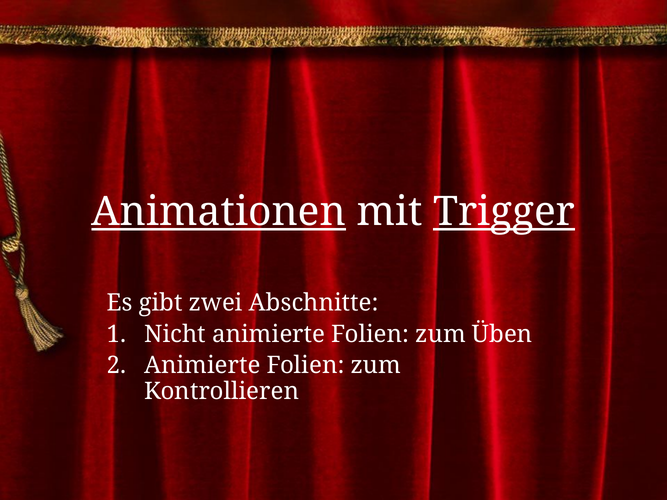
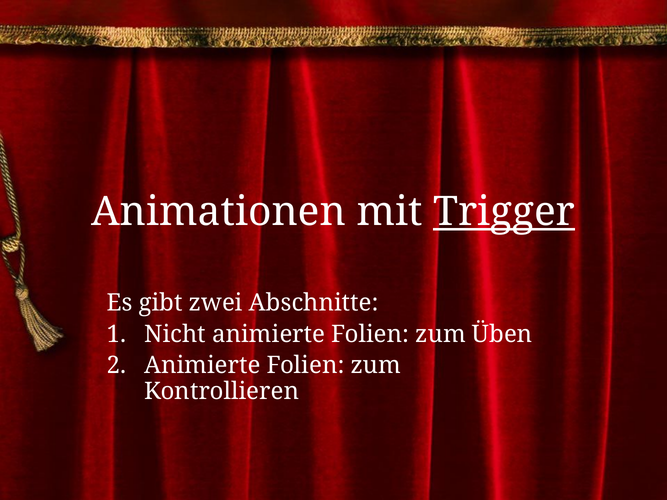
Animationen underline: present -> none (219, 212)
